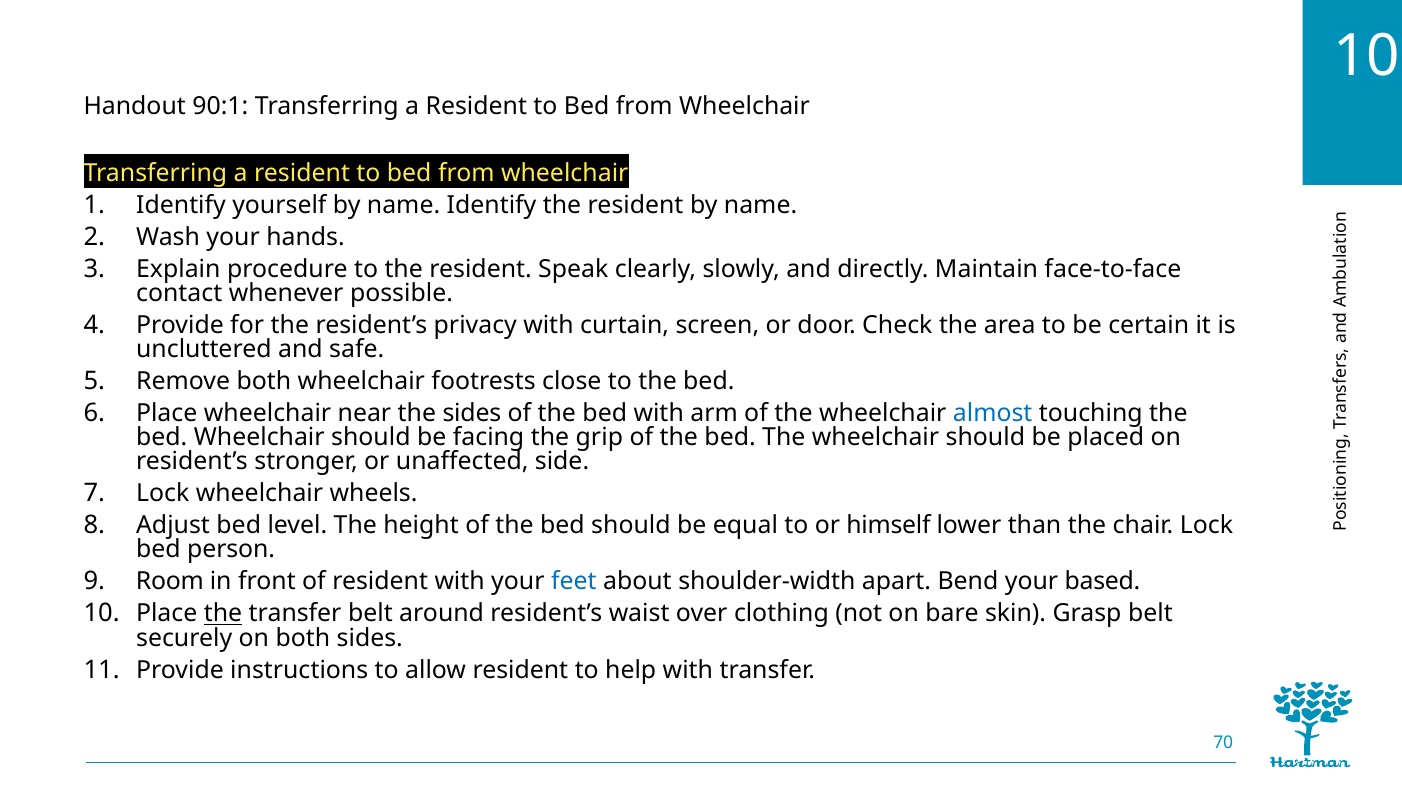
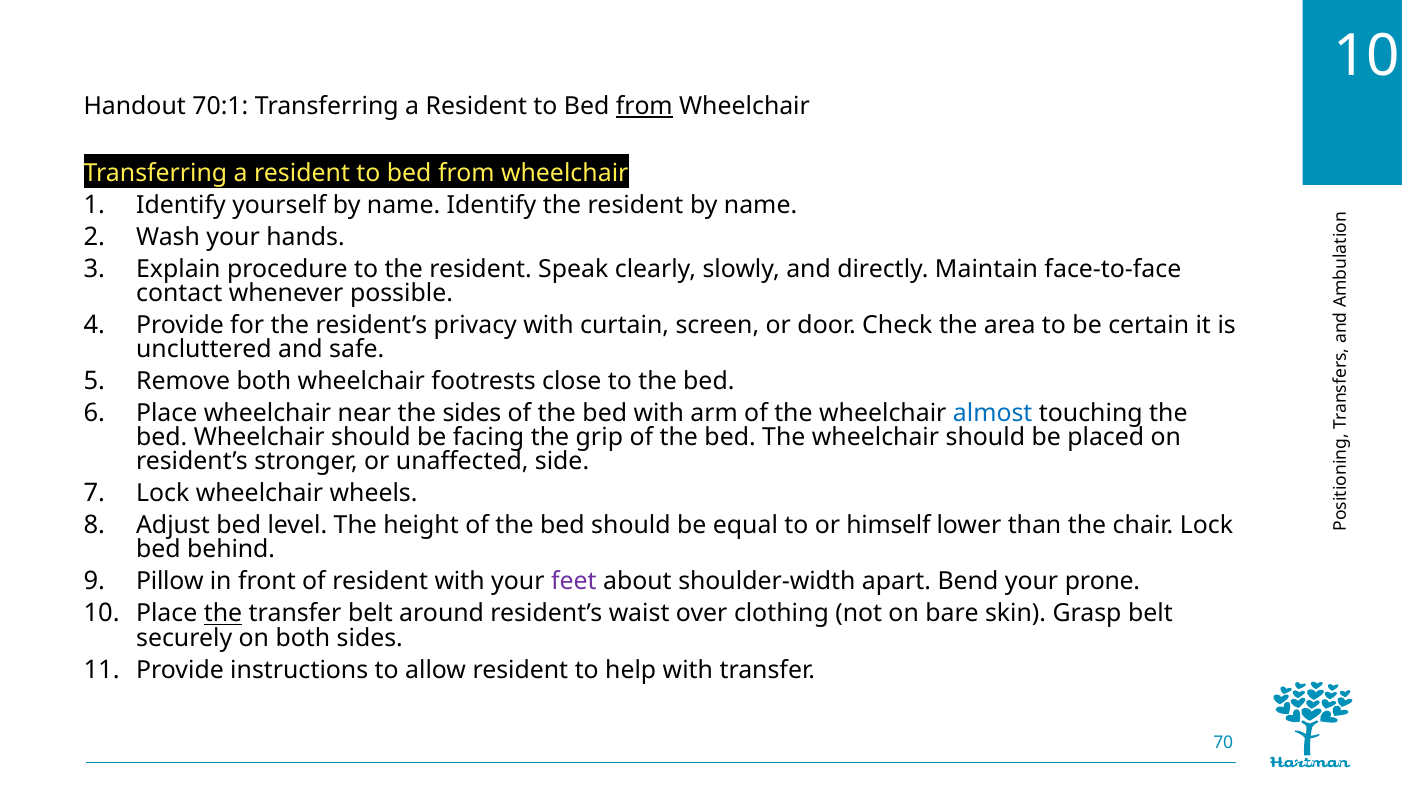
90:1: 90:1 -> 70:1 (220, 106)
from underline: none -> present (644, 106)
person: person -> behind (231, 549)
Room: Room -> Pillow (170, 581)
feet colour: blue -> purple (574, 581)
based: based -> prone (1102, 581)
